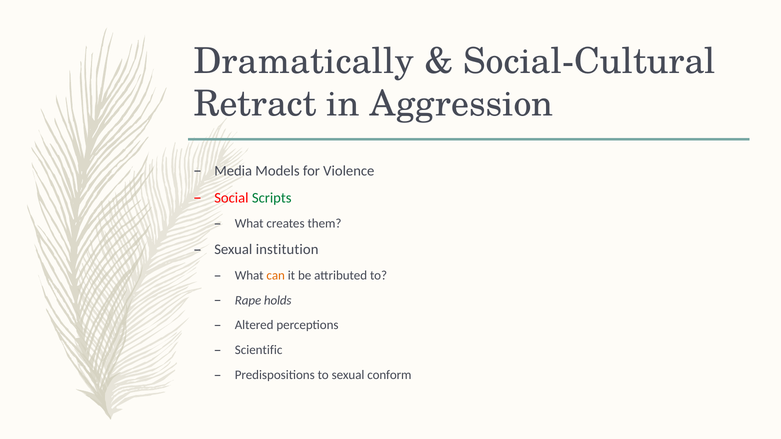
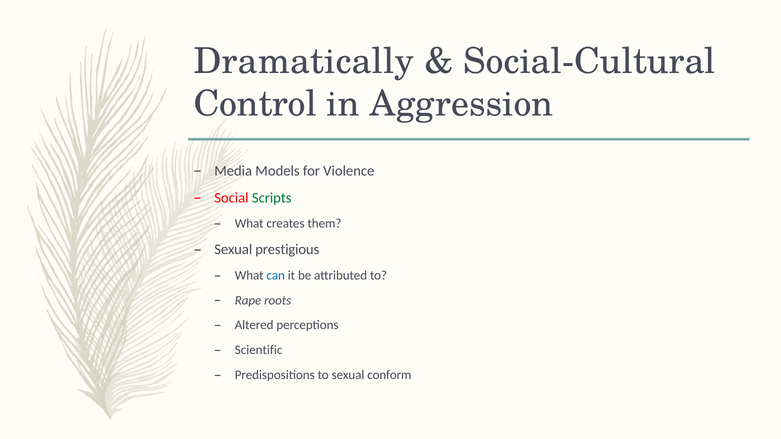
Retract: Retract -> Control (255, 104)
institution: institution -> prestigious (287, 250)
can colour: orange -> blue (276, 276)
holds: holds -> roots (278, 300)
